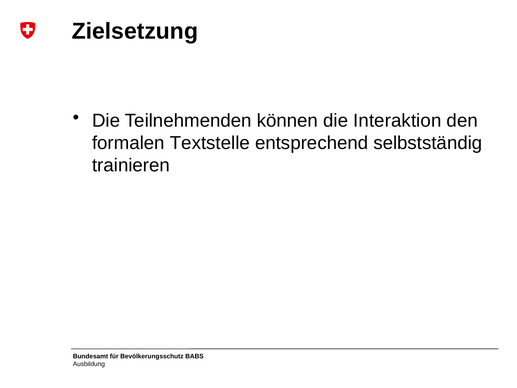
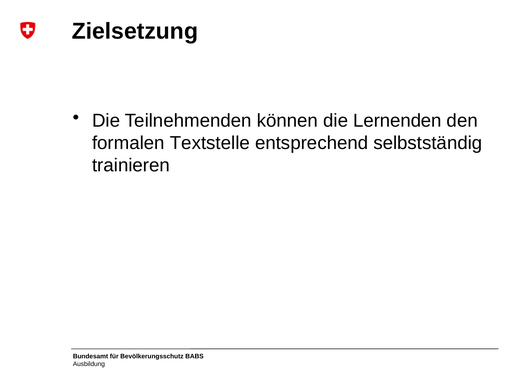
Interaktion: Interaktion -> Lernenden (397, 121)
